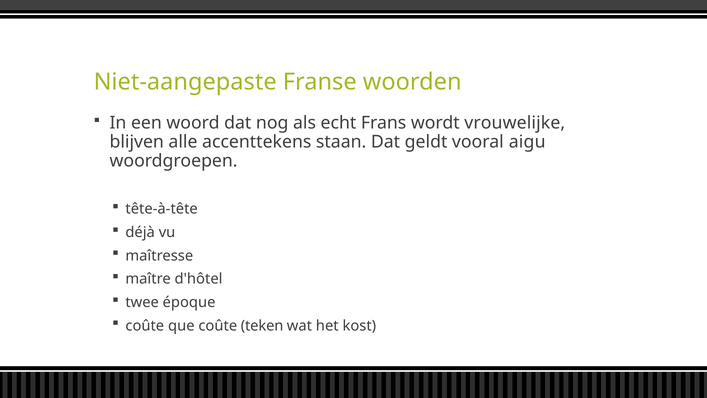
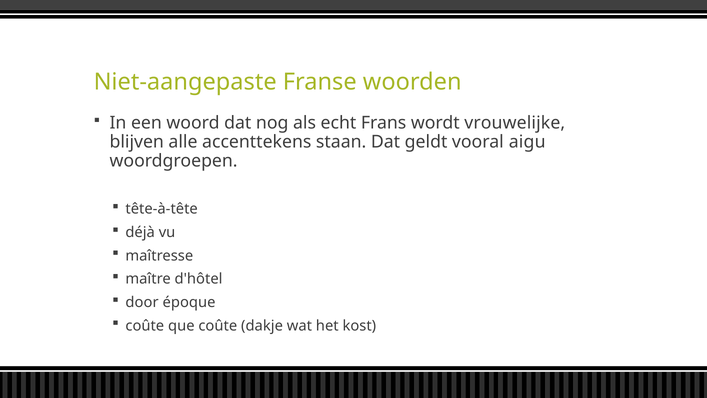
twee: twee -> door (142, 302)
teken: teken -> dakje (262, 325)
